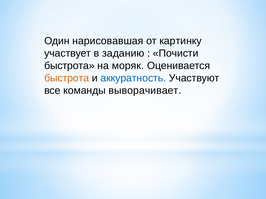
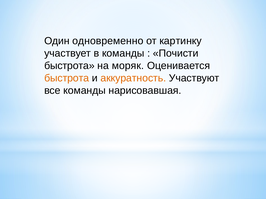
нарисовавшая: нарисовавшая -> одновременно (108, 41)
в заданию: заданию -> команды (123, 53)
аккуратность colour: blue -> orange (133, 78)
выворачивает: выворачивает -> нарисовавшая (145, 91)
